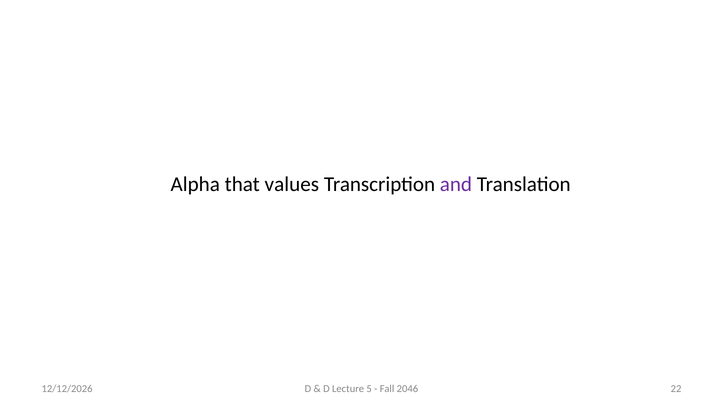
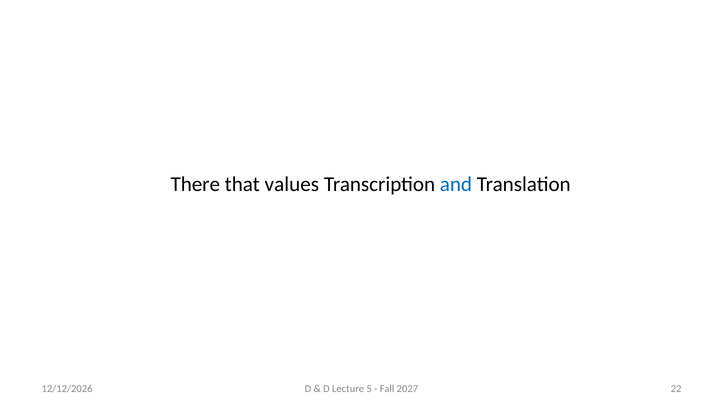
Alpha: Alpha -> There (195, 184)
and colour: purple -> blue (456, 184)
2046: 2046 -> 2027 (407, 388)
